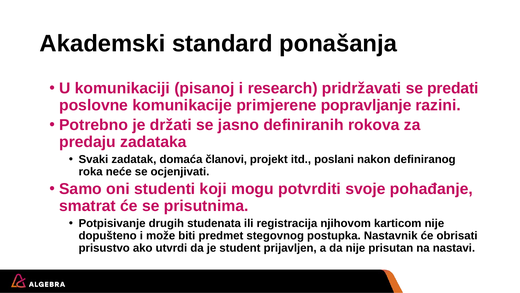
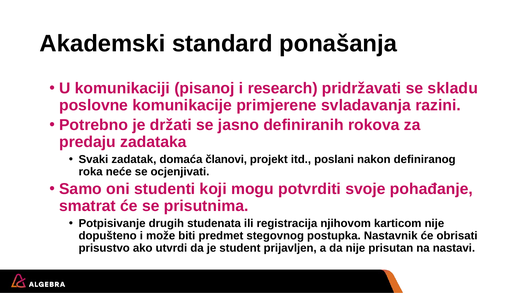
predati: predati -> skladu (453, 88)
popravljanje: popravljanje -> svladavanja (366, 105)
